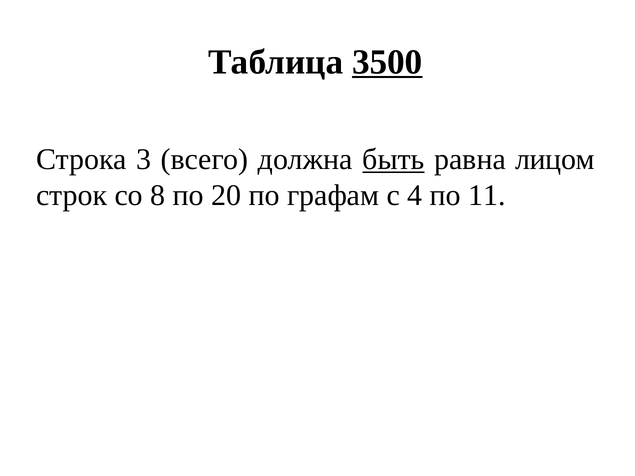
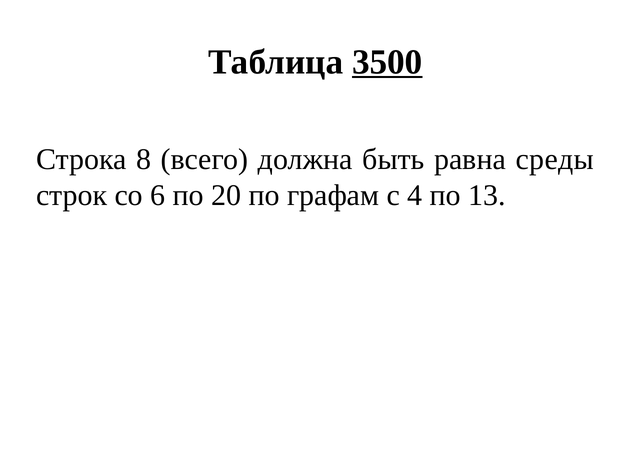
3: 3 -> 8 (144, 159)
быть underline: present -> none (393, 159)
лицом: лицом -> среды (555, 159)
8: 8 -> 6 (158, 195)
11: 11 -> 13 (487, 195)
